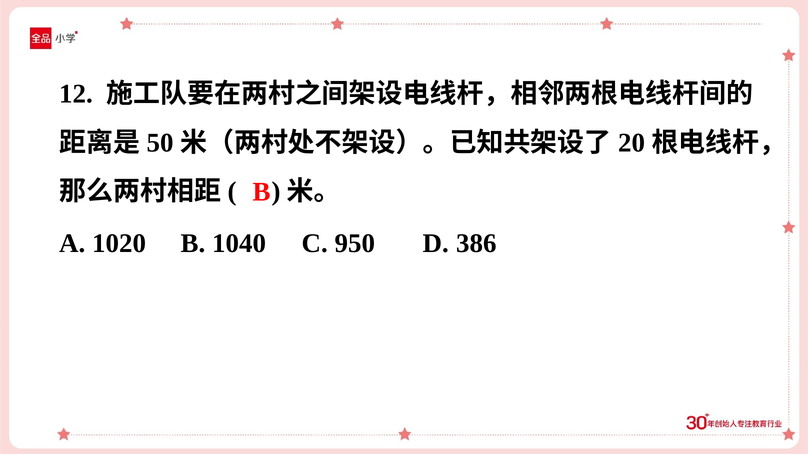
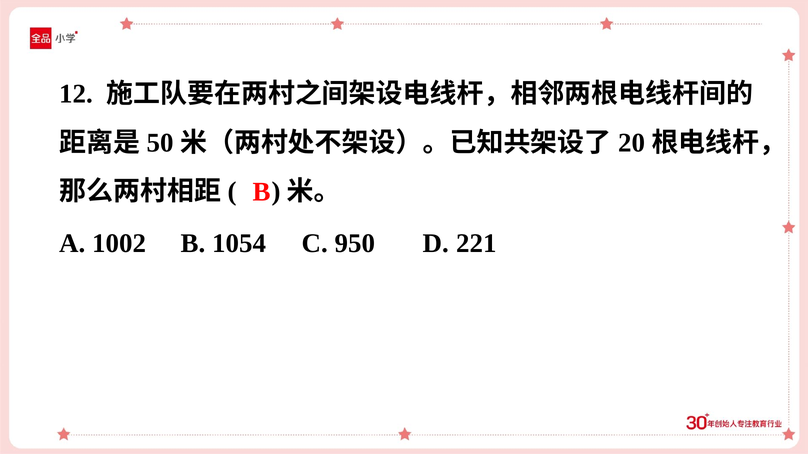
1020: 1020 -> 1002 (119, 244)
1040: 1040 -> 1054 (239, 244)
386: 386 -> 221 (476, 244)
